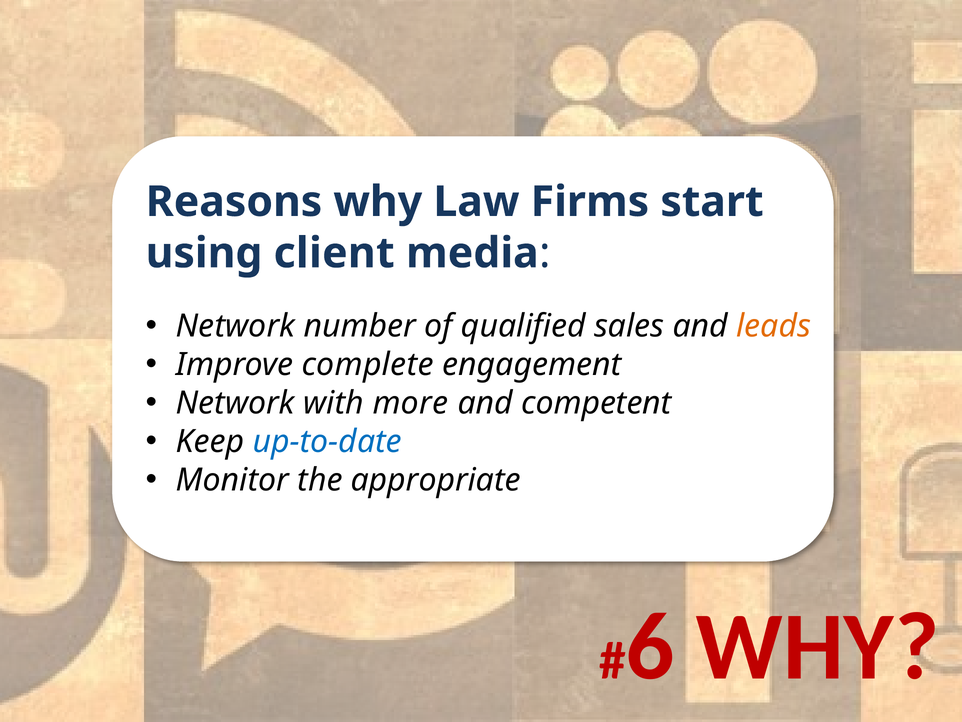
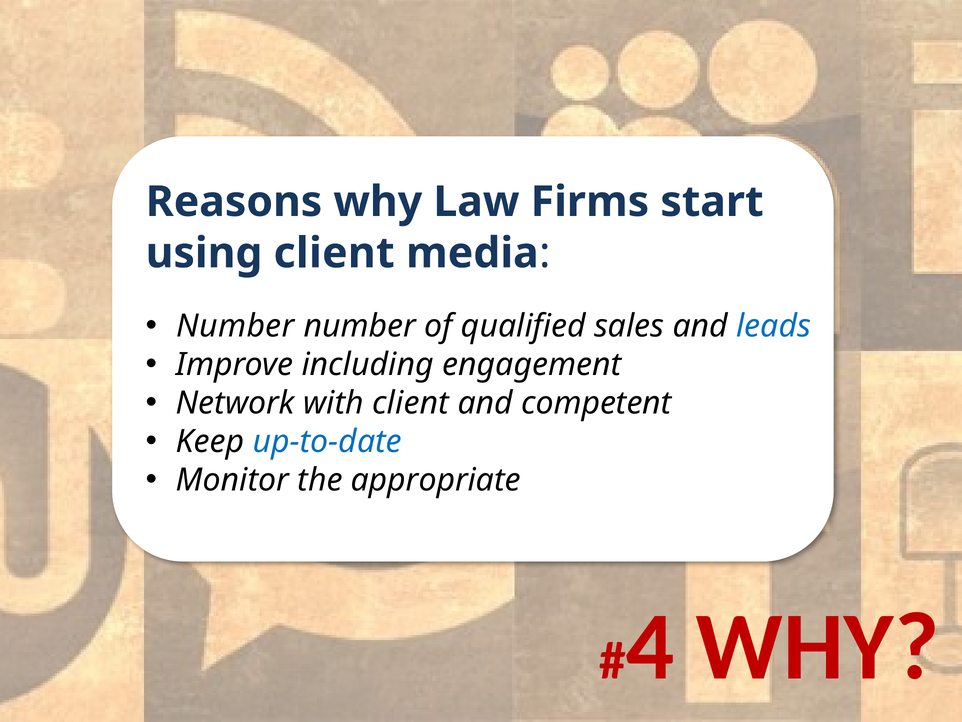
Network: Network -> Number (235, 326)
leads colour: orange -> blue (774, 326)
complete: complete -> including (368, 365)
with more: more -> client (411, 403)
6: 6 -> 4 (650, 646)
